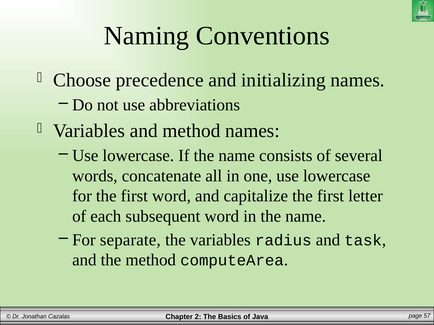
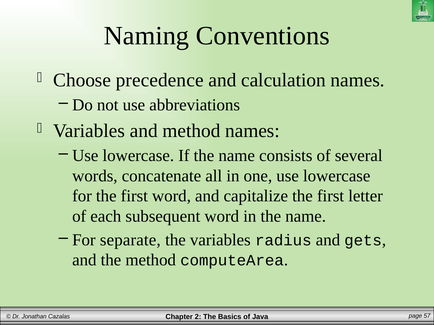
initializing: initializing -> calculation (284, 80)
task: task -> gets (363, 241)
